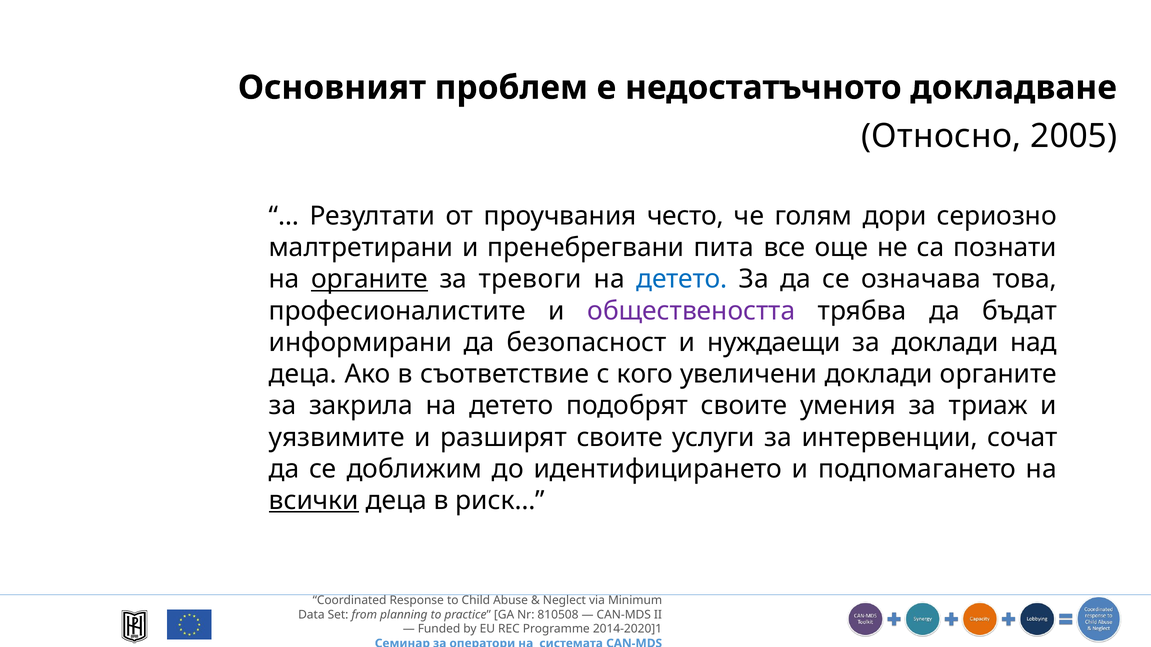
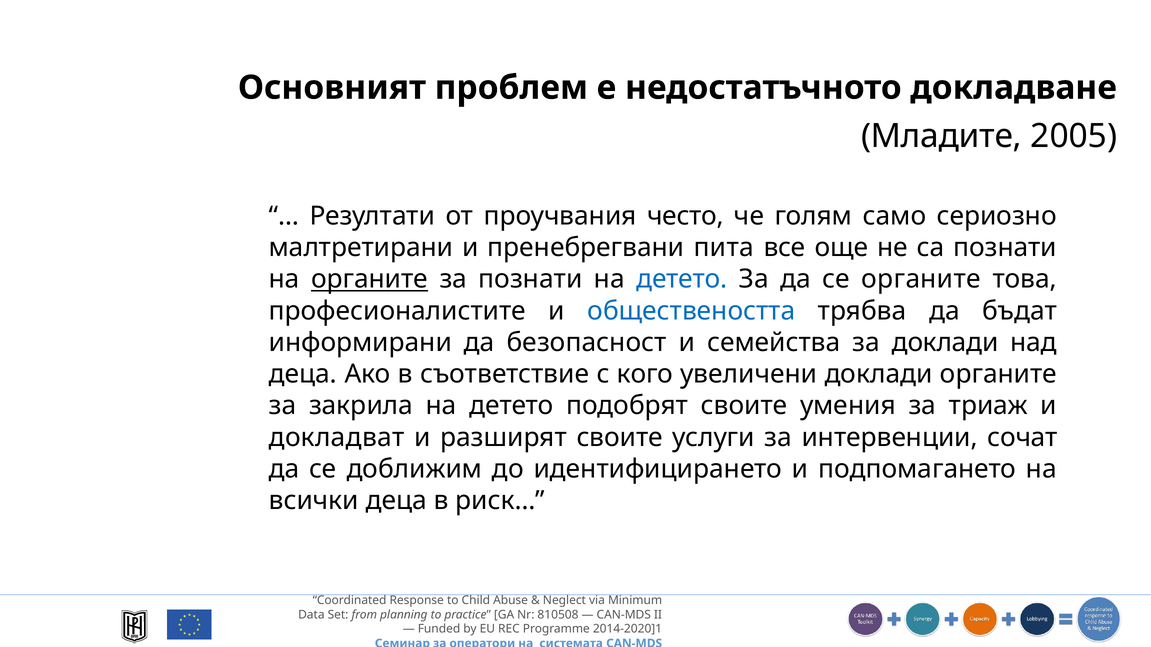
Относно: Относно -> Младите (942, 136)
дори: дори -> само (895, 216)
за тревоги: тревоги -> познати (530, 279)
се означава: означава -> органите (921, 279)
обществеността colour: purple -> blue (691, 311)
нуждаещи: нуждаещи -> семейства (774, 343)
уязвимите: уязвимите -> докладват (337, 438)
всички underline: present -> none (314, 501)
